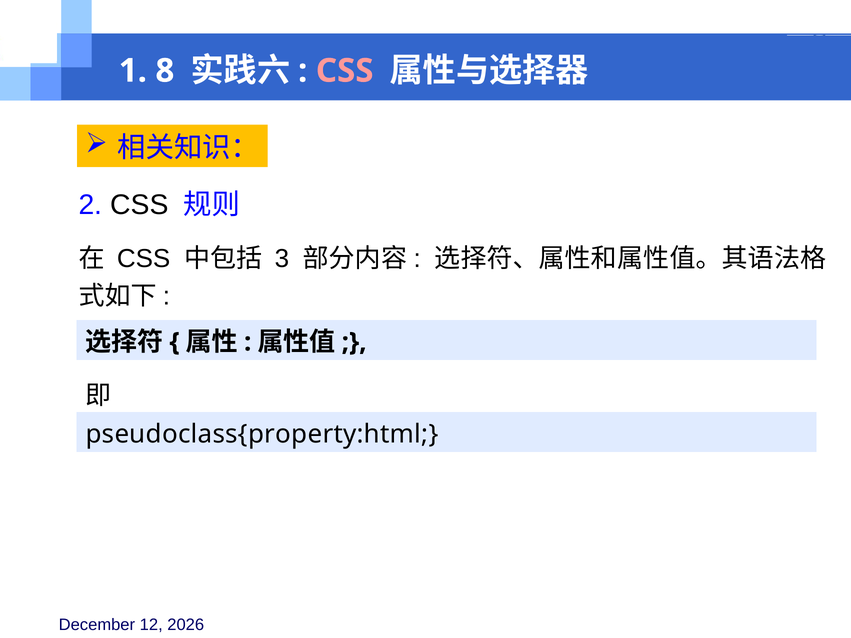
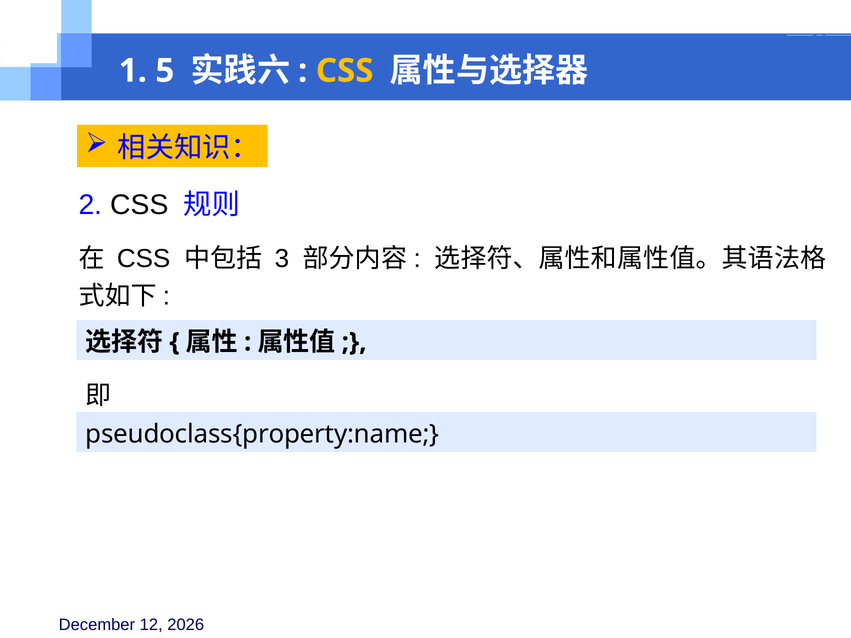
8: 8 -> 5 (165, 71)
CSS colour: pink -> yellow (345, 71)
pseudoclass{property:html: pseudoclass{property:html -> pseudoclass{property:name (262, 434)
